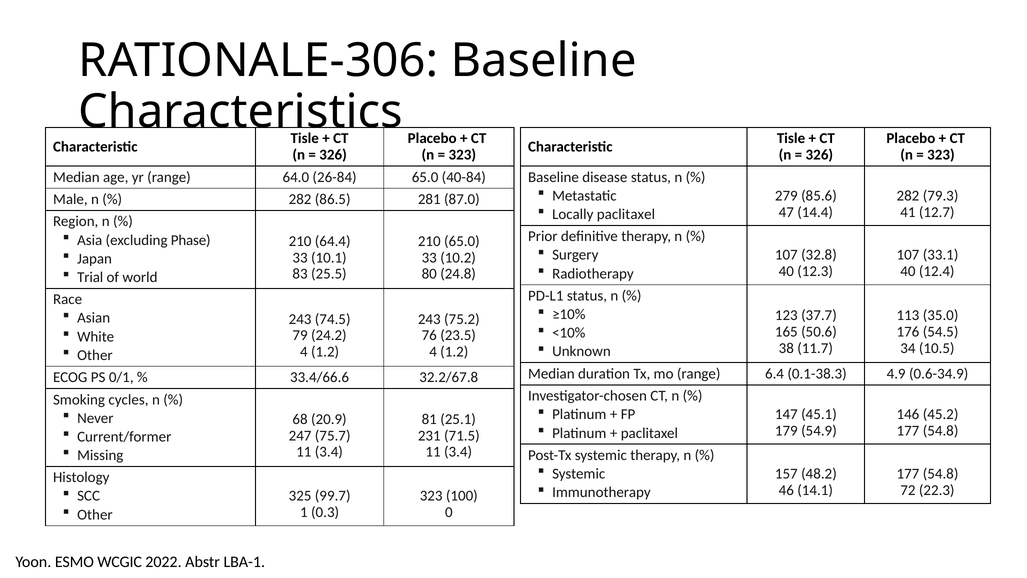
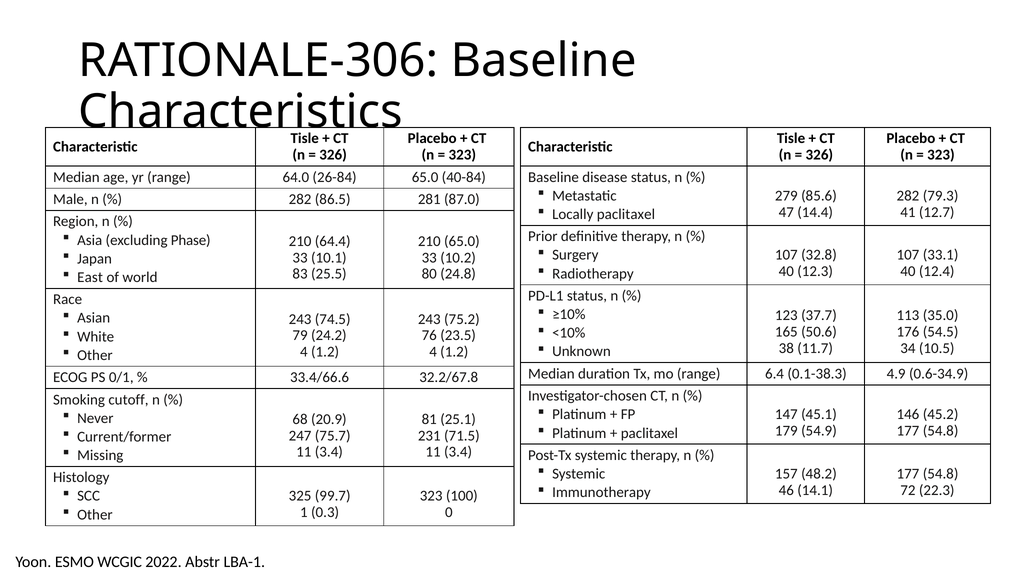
Trial: Trial -> East (90, 277)
cycles: cycles -> cutoff (128, 399)
